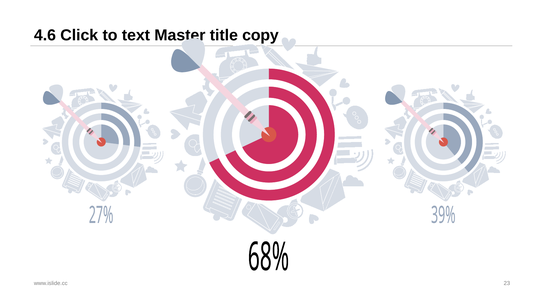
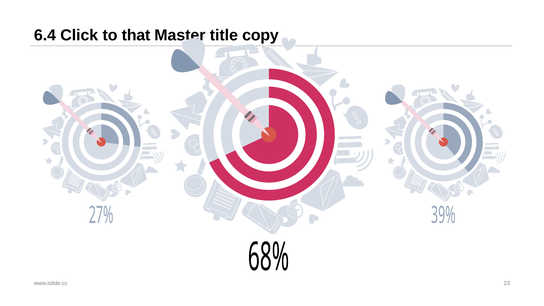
4.6: 4.6 -> 6.4 (45, 35)
text: text -> that (136, 35)
